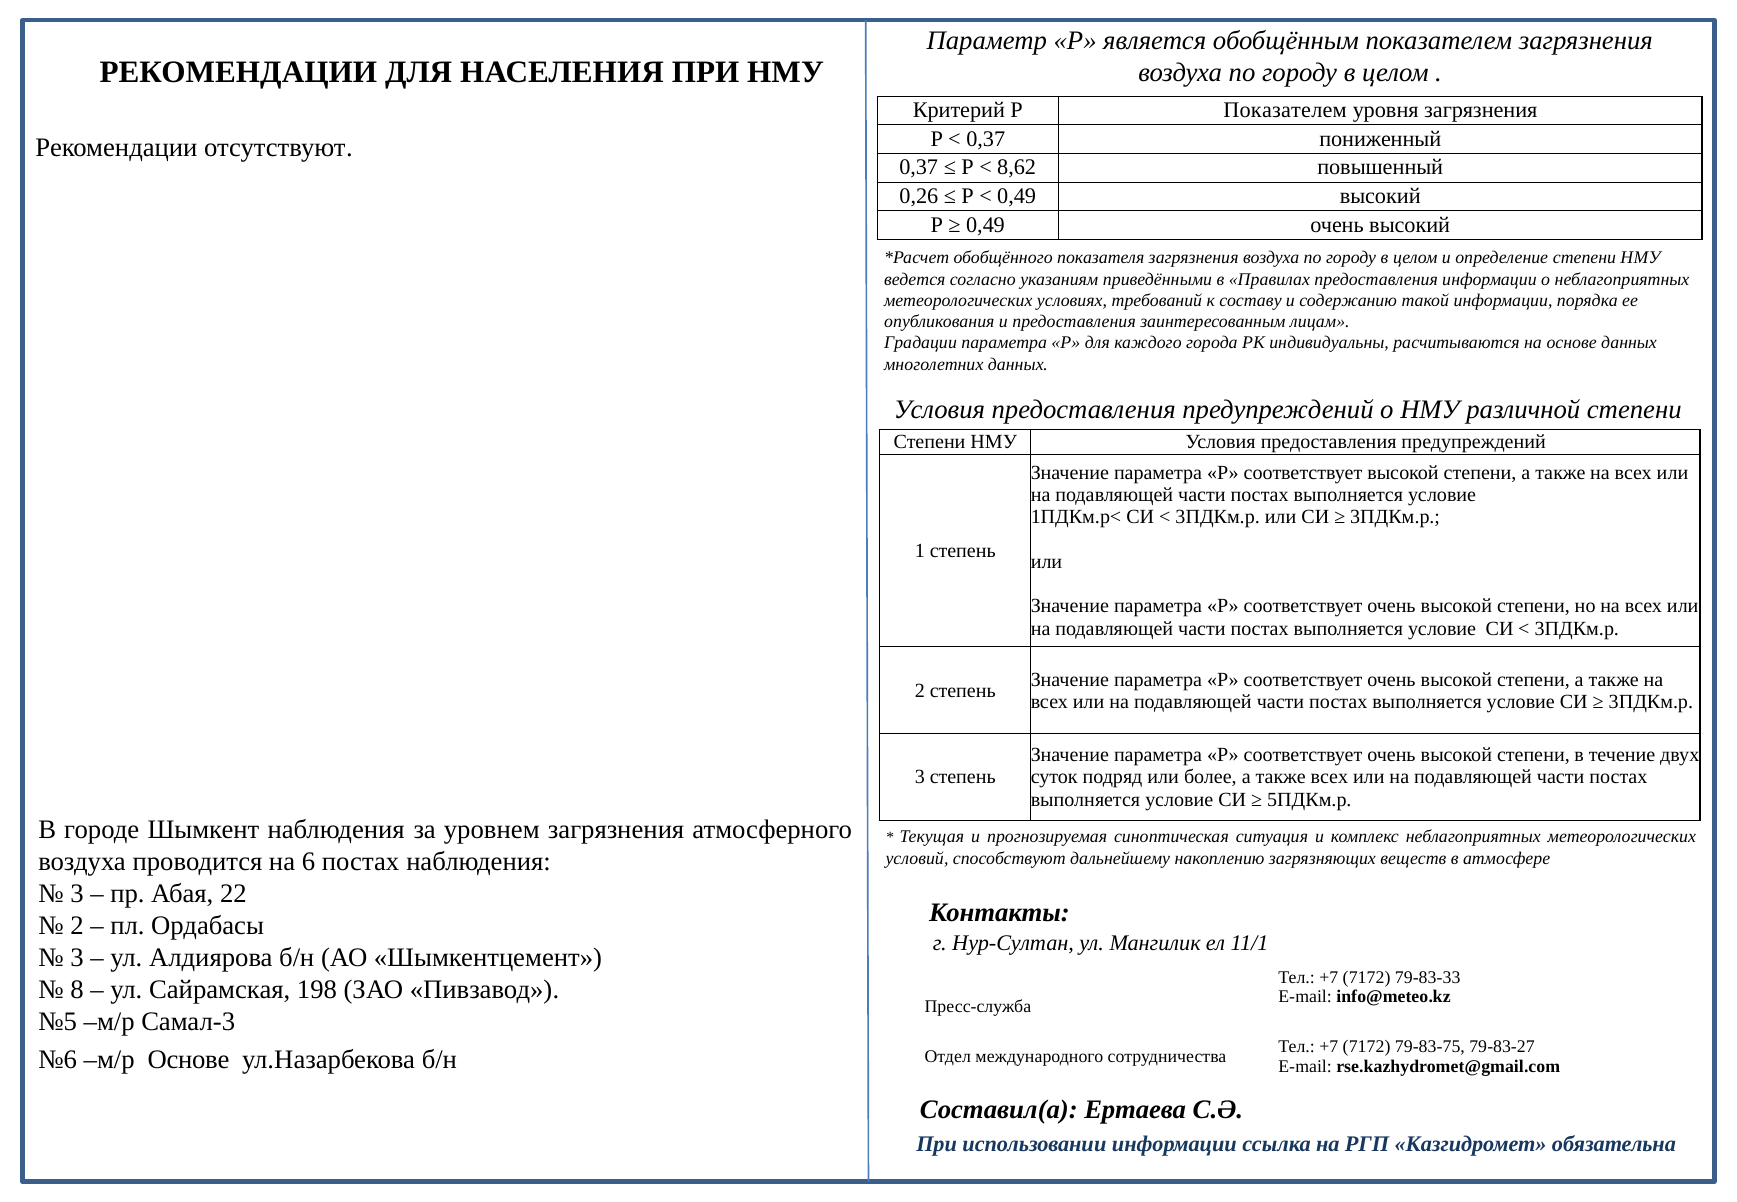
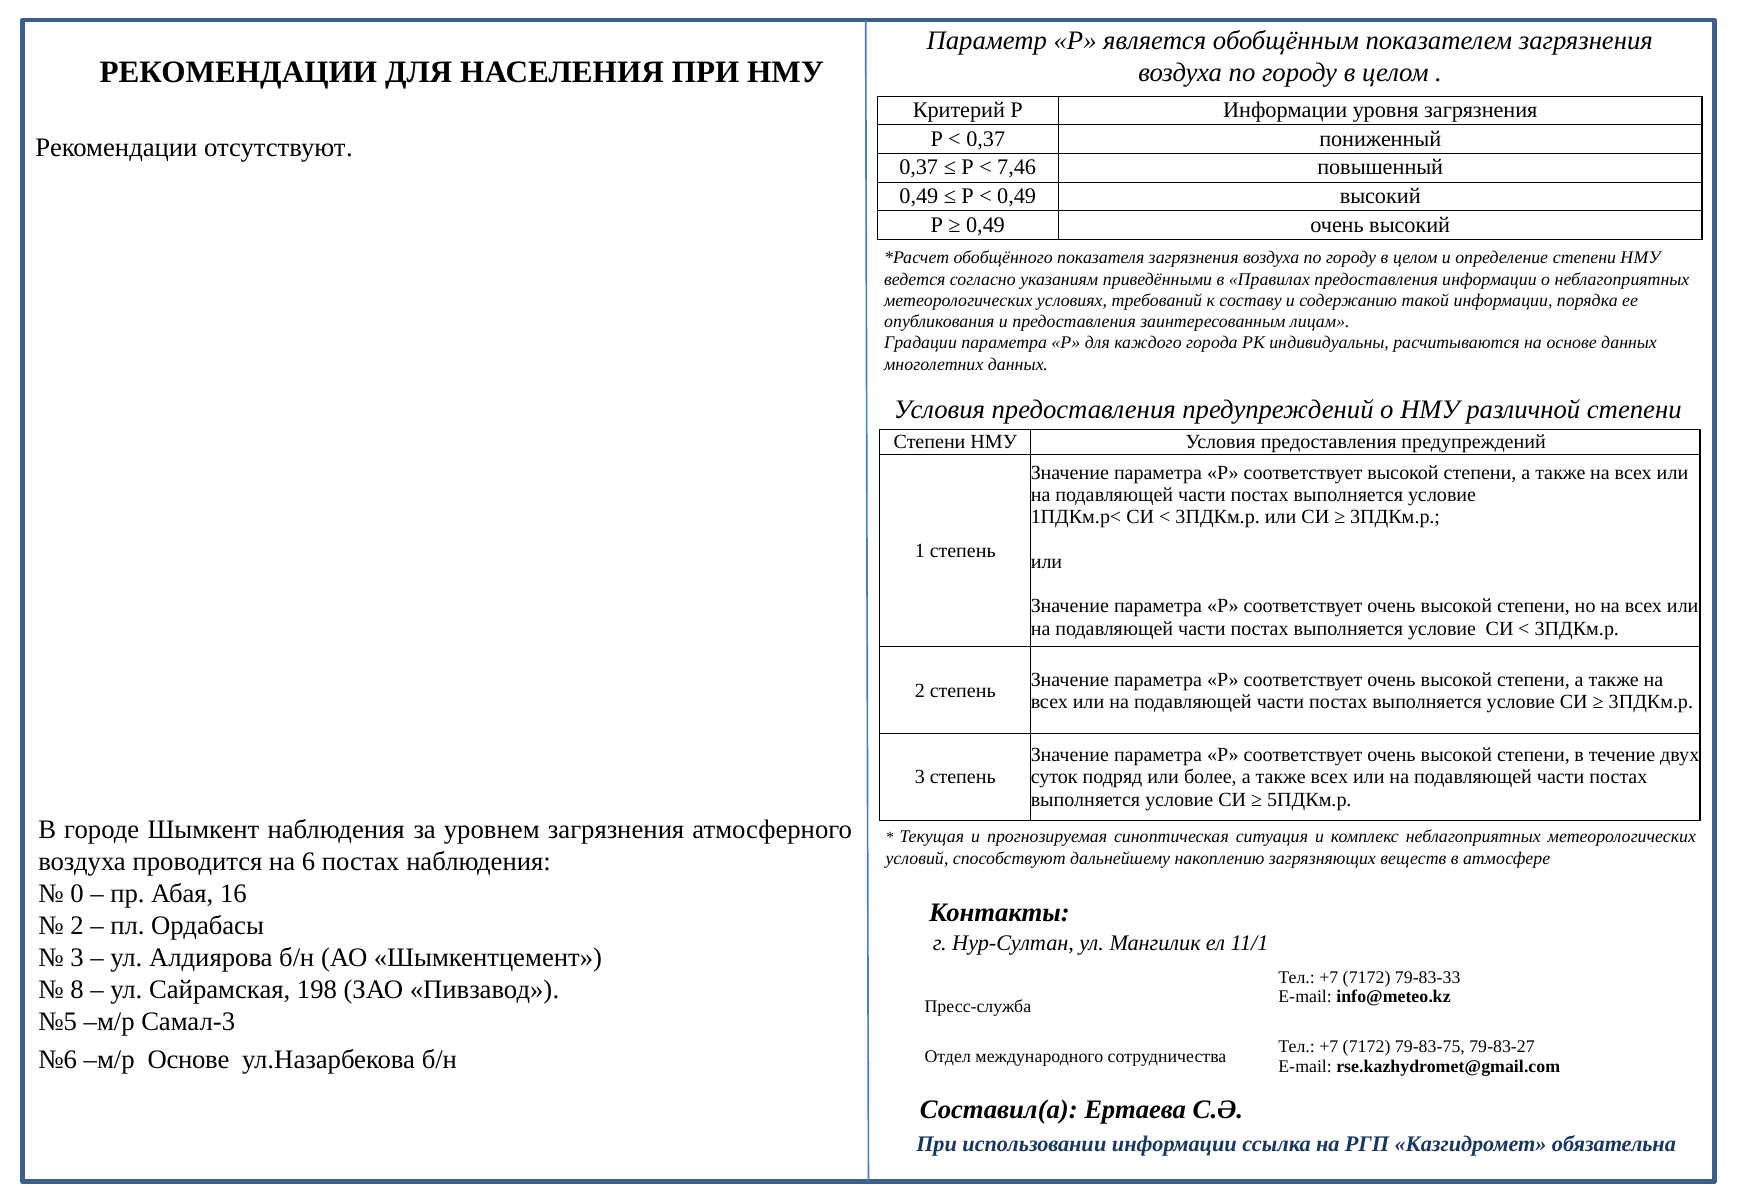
Р Показателем: Показателем -> Информации (1285, 110)
8,62: 8,62 -> 7,46 (1017, 168)
0,26: 0,26 -> 0,49 (919, 196)
3: 3 -> 0 (77, 894)
22: 22 -> 16 (233, 894)
